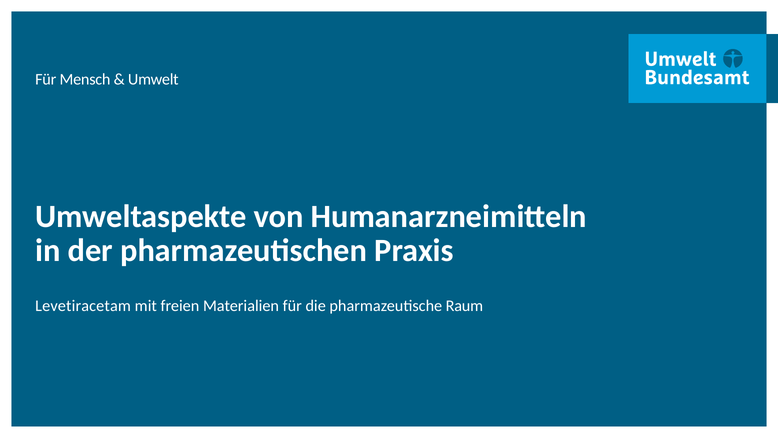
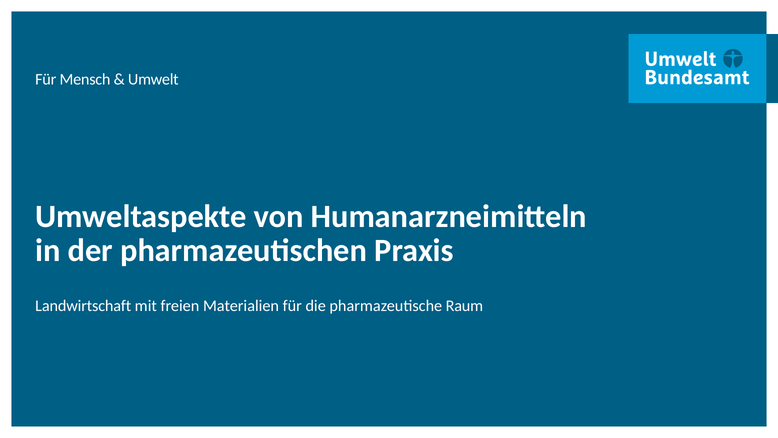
Levetiracetam: Levetiracetam -> Landwirtschaft (83, 306)
